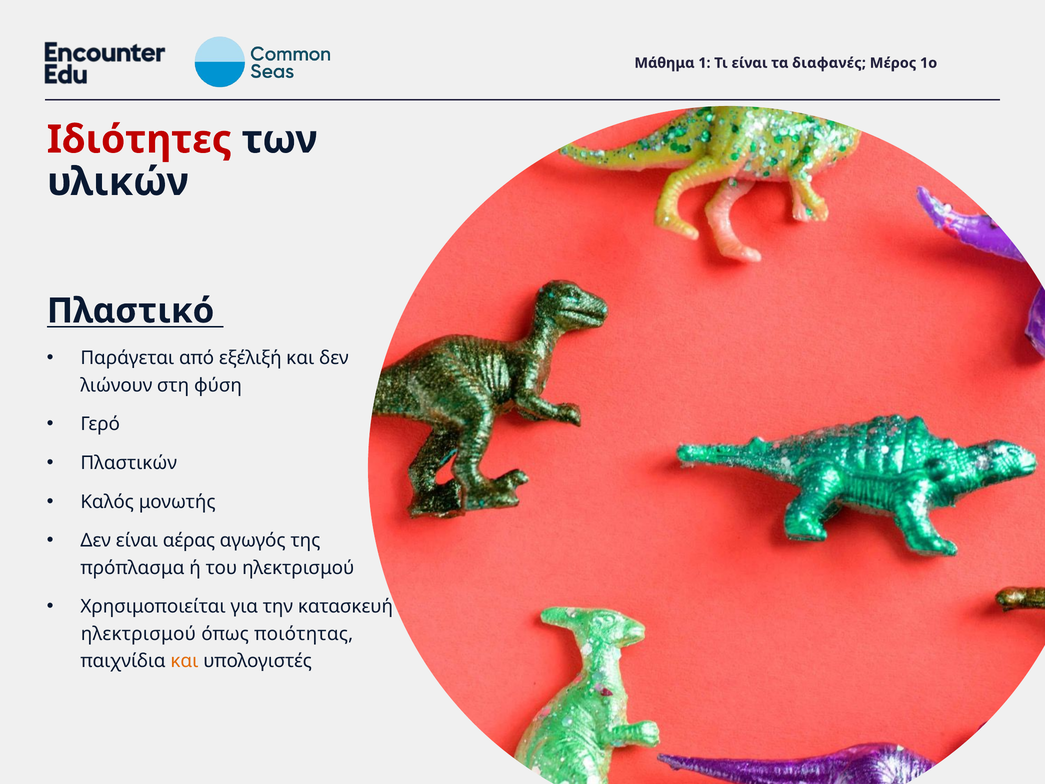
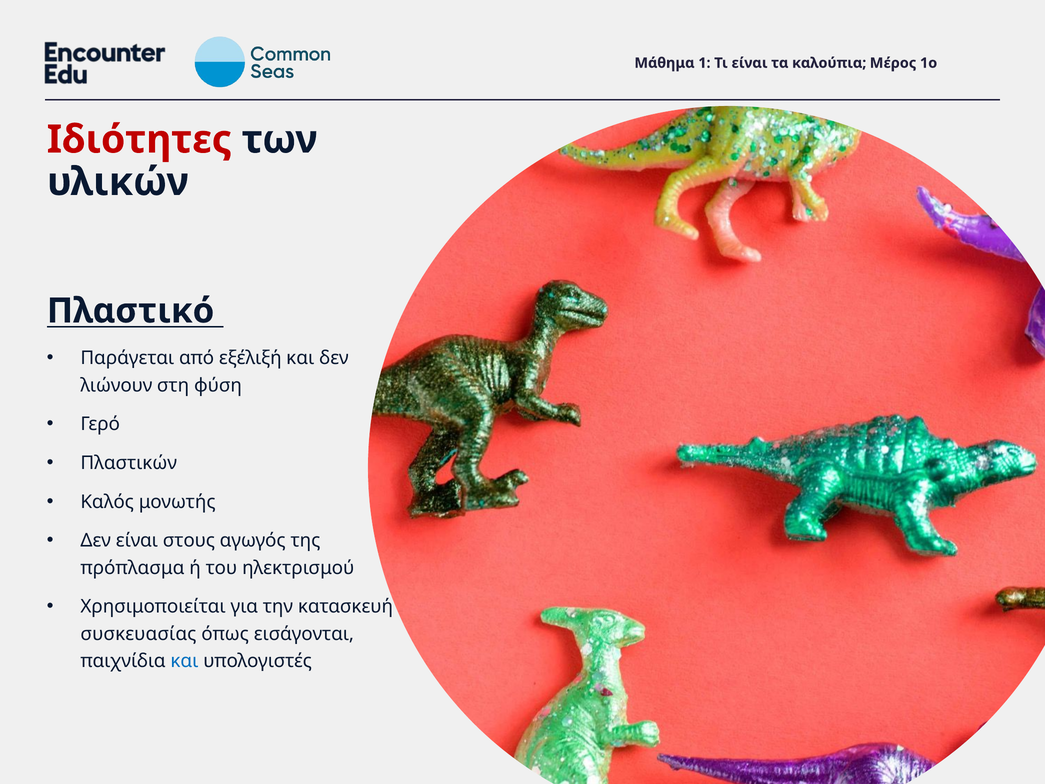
διαφανές: διαφανές -> καλούπια (829, 63)
αέρας: αέρας -> στους (189, 541)
ηλεκτρισμού: ηλεκτρισμού -> συσκευασίας (138, 634)
ποιότητας: ποιότητας -> εισάγονται (304, 634)
και colour: orange -> blue (184, 661)
